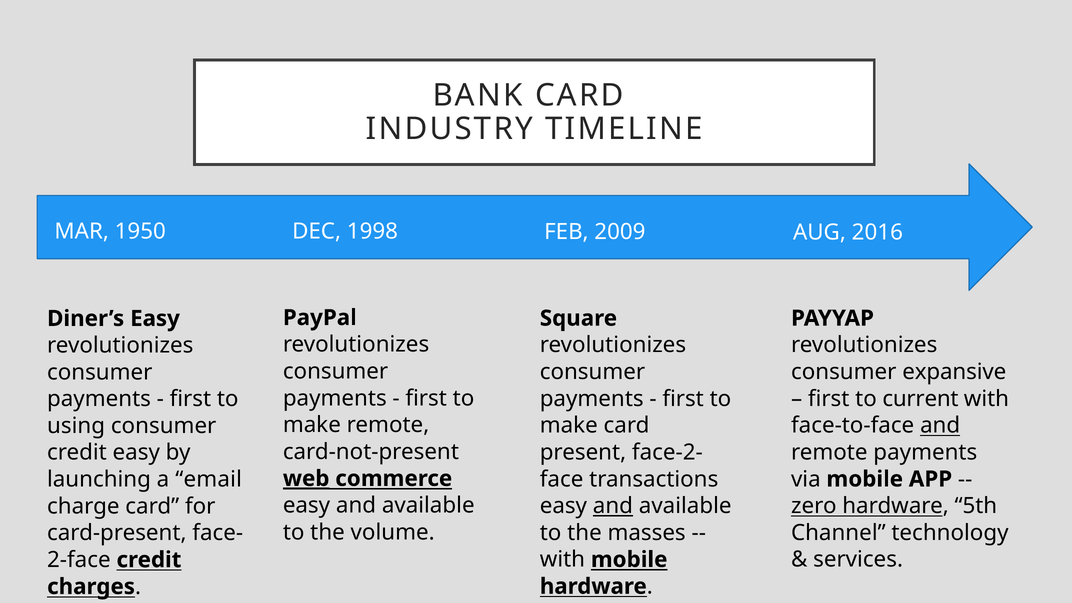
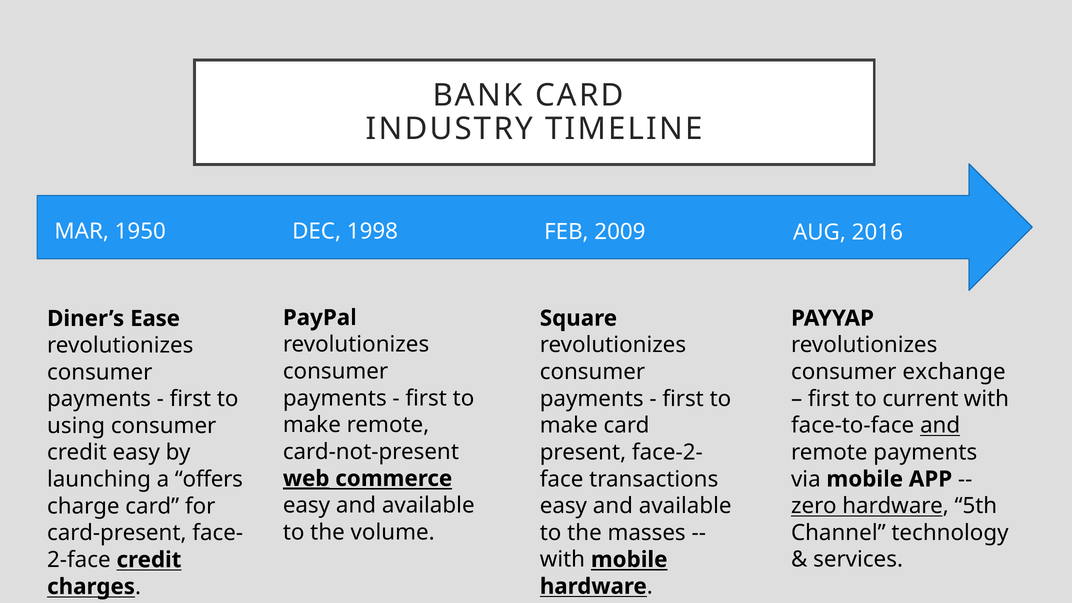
Diner’s Easy: Easy -> Ease (155, 319)
expansive: expansive -> exchange (954, 372)
email: email -> offers (209, 479)
and underline: present -> none (613, 506)
